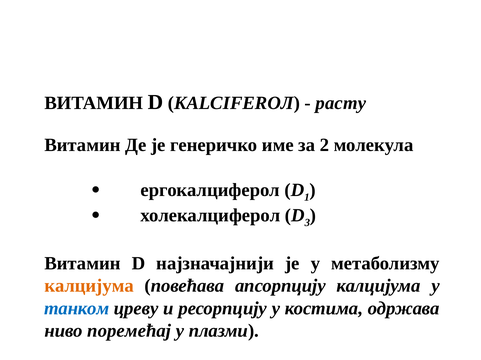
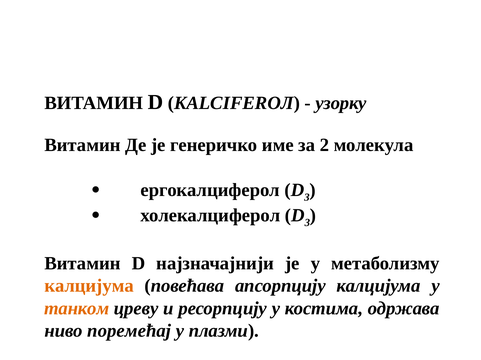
расту: расту -> узорку (341, 103)
ергокалциферол D 1: 1 -> 3 (307, 198)
танком colour: blue -> orange (77, 309)
